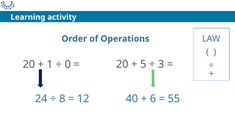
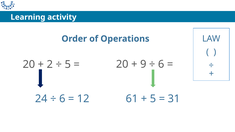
5: 5 -> 9 (143, 64)
3: 3 -> 6 (161, 64)
1: 1 -> 2 (50, 64)
0: 0 -> 5 (68, 64)
8: 8 -> 6 (62, 99)
40: 40 -> 61 (132, 99)
6: 6 -> 5 (153, 99)
55: 55 -> 31 (174, 99)
